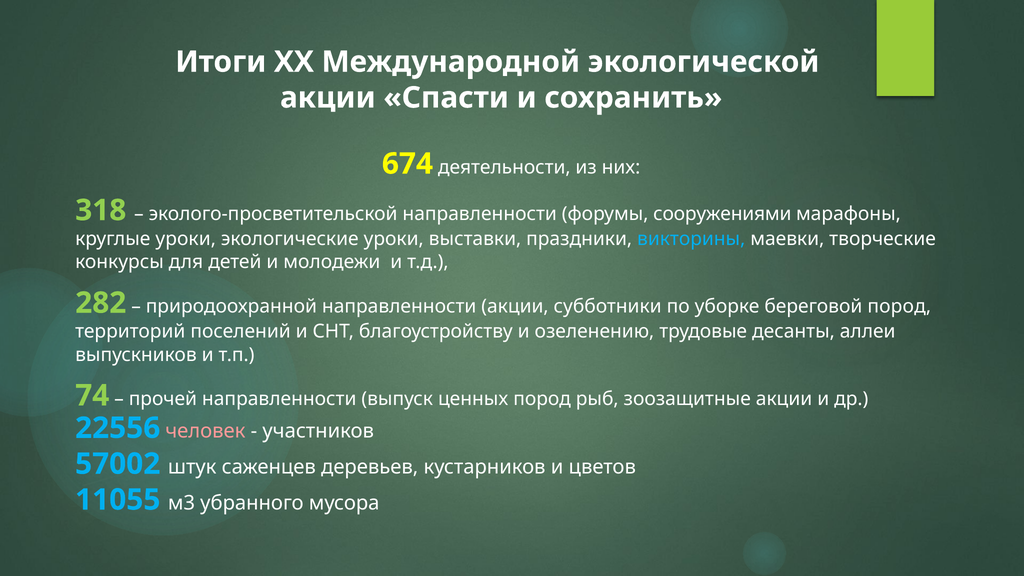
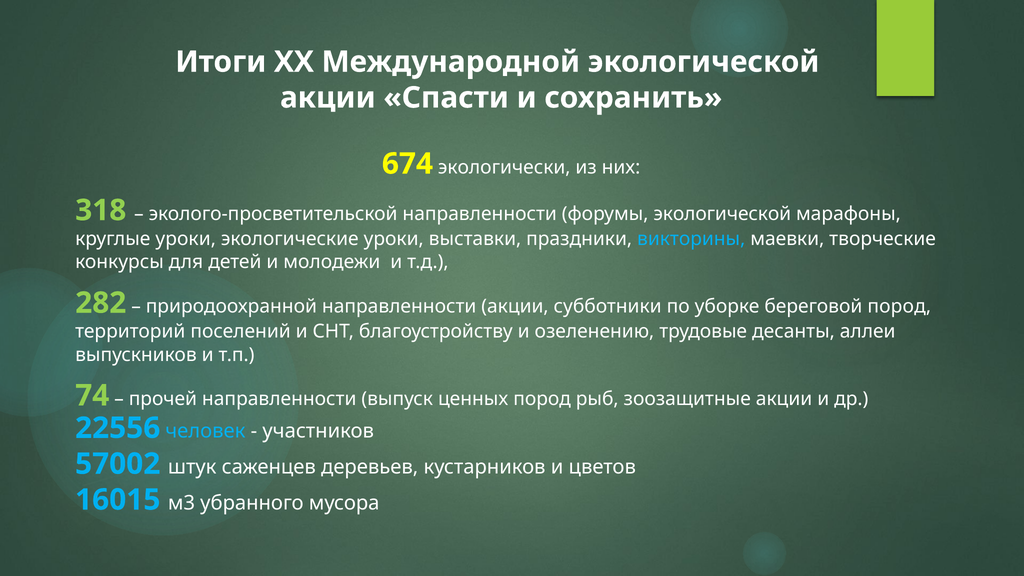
деятельности: деятельности -> экологически (504, 167)
форумы сооружениями: сооружениями -> экологической (722, 214)
человек colour: pink -> light blue (205, 431)
11055: 11055 -> 16015 (118, 500)
